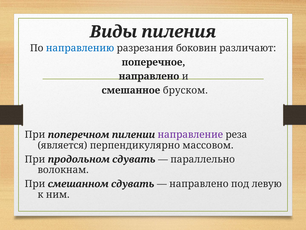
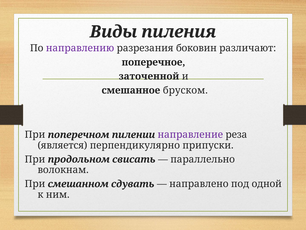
направлению colour: blue -> purple (80, 48)
направлено: направлено -> заточенной (149, 76)
массовом: массовом -> припуски (208, 145)
продольном сдувать: сдувать -> свисать (134, 159)
левую: левую -> одной (267, 184)
